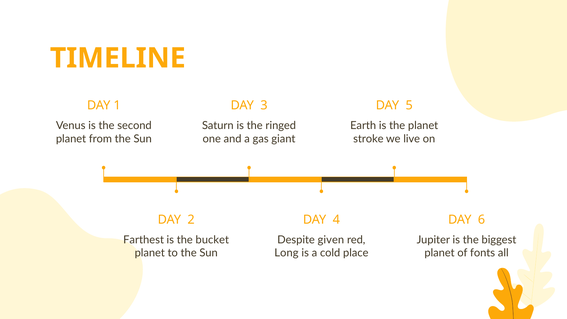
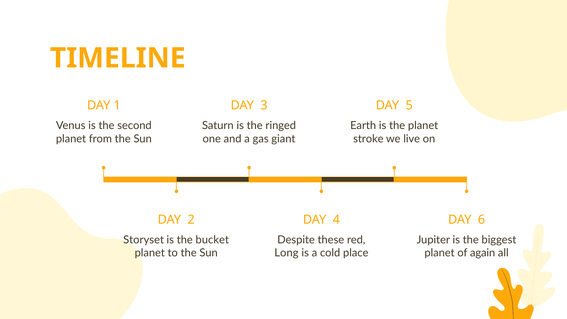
Farthest: Farthest -> Storyset (144, 240)
given: given -> these (331, 240)
fonts: fonts -> again (483, 253)
